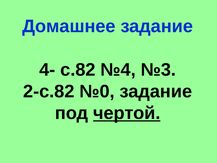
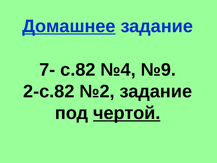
Домашнее underline: none -> present (69, 26)
4-: 4- -> 7- (47, 70)
№3: №3 -> №9 (158, 70)
№0: №0 -> №2 (97, 91)
